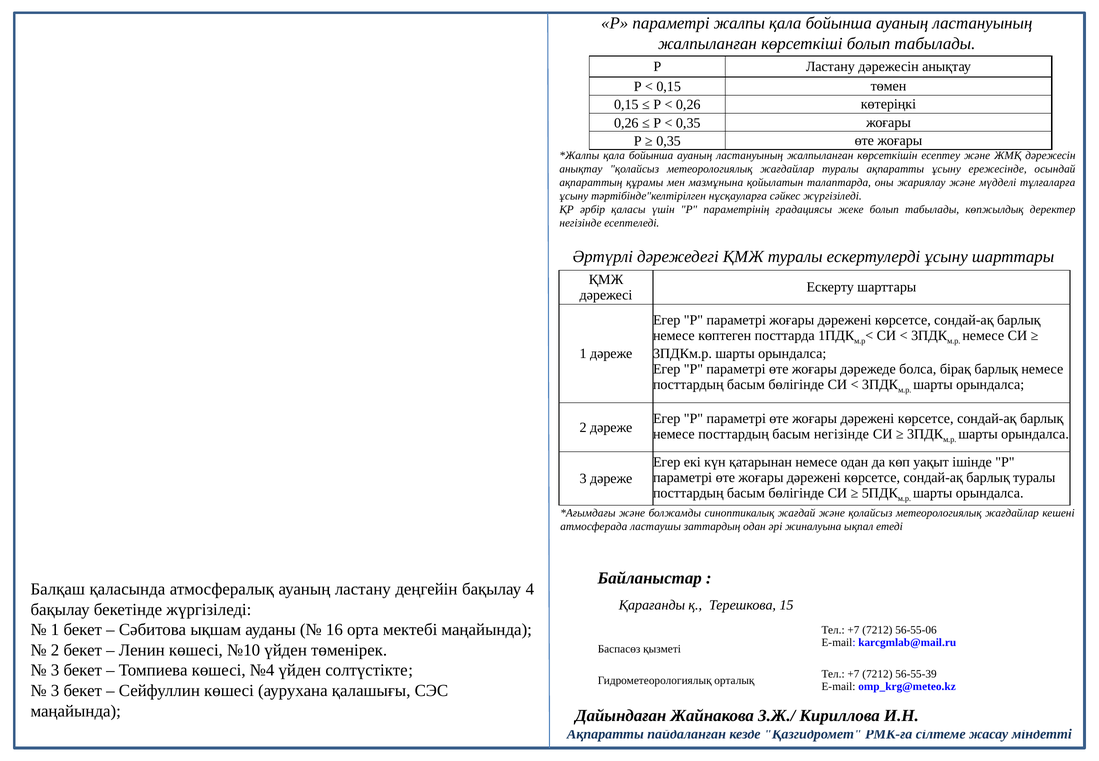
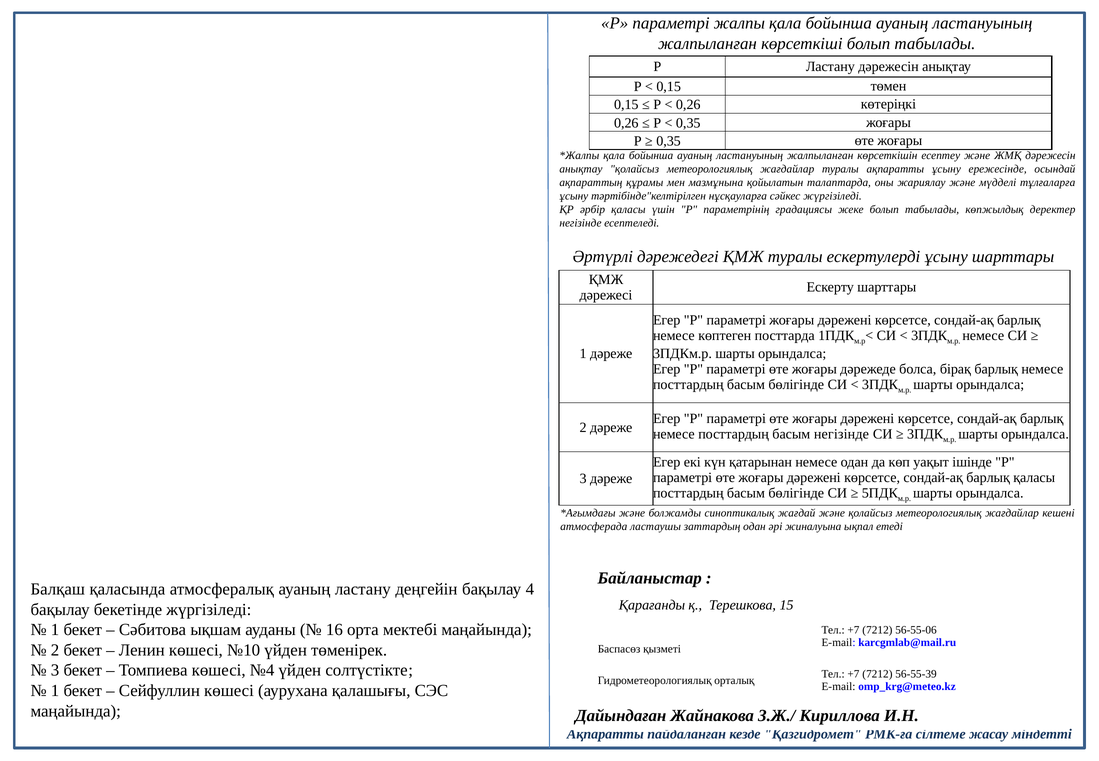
барлық туралы: туралы -> қаласы (1034, 477)
3: 3 -> 1 (55, 691)
